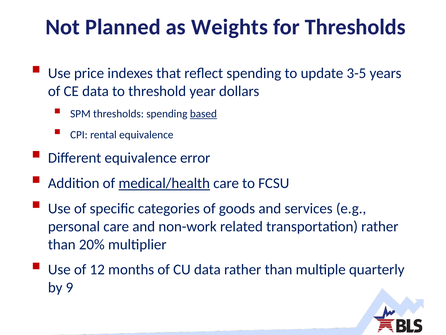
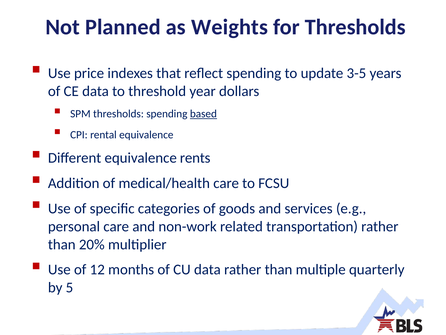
error: error -> rents (195, 158)
medical/health underline: present -> none (164, 183)
by 9: 9 -> 5 (69, 287)
